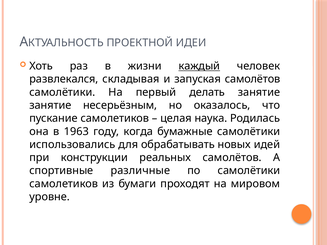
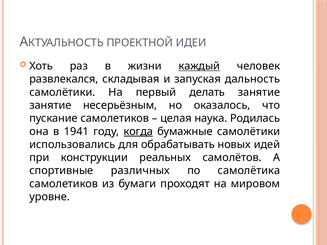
запуская самолётов: самолётов -> дальность (252, 79)
1963: 1963 -> 1941 (76, 132)
когда underline: none -> present (138, 132)
различные: различные -> различных (140, 171)
по самолётики: самолётики -> самолётика (249, 171)
